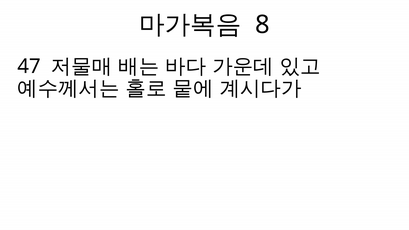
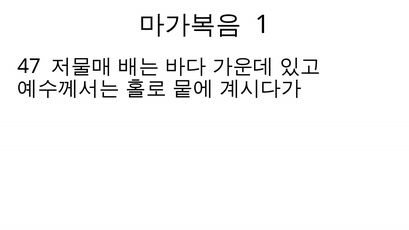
8: 8 -> 1 (262, 25)
